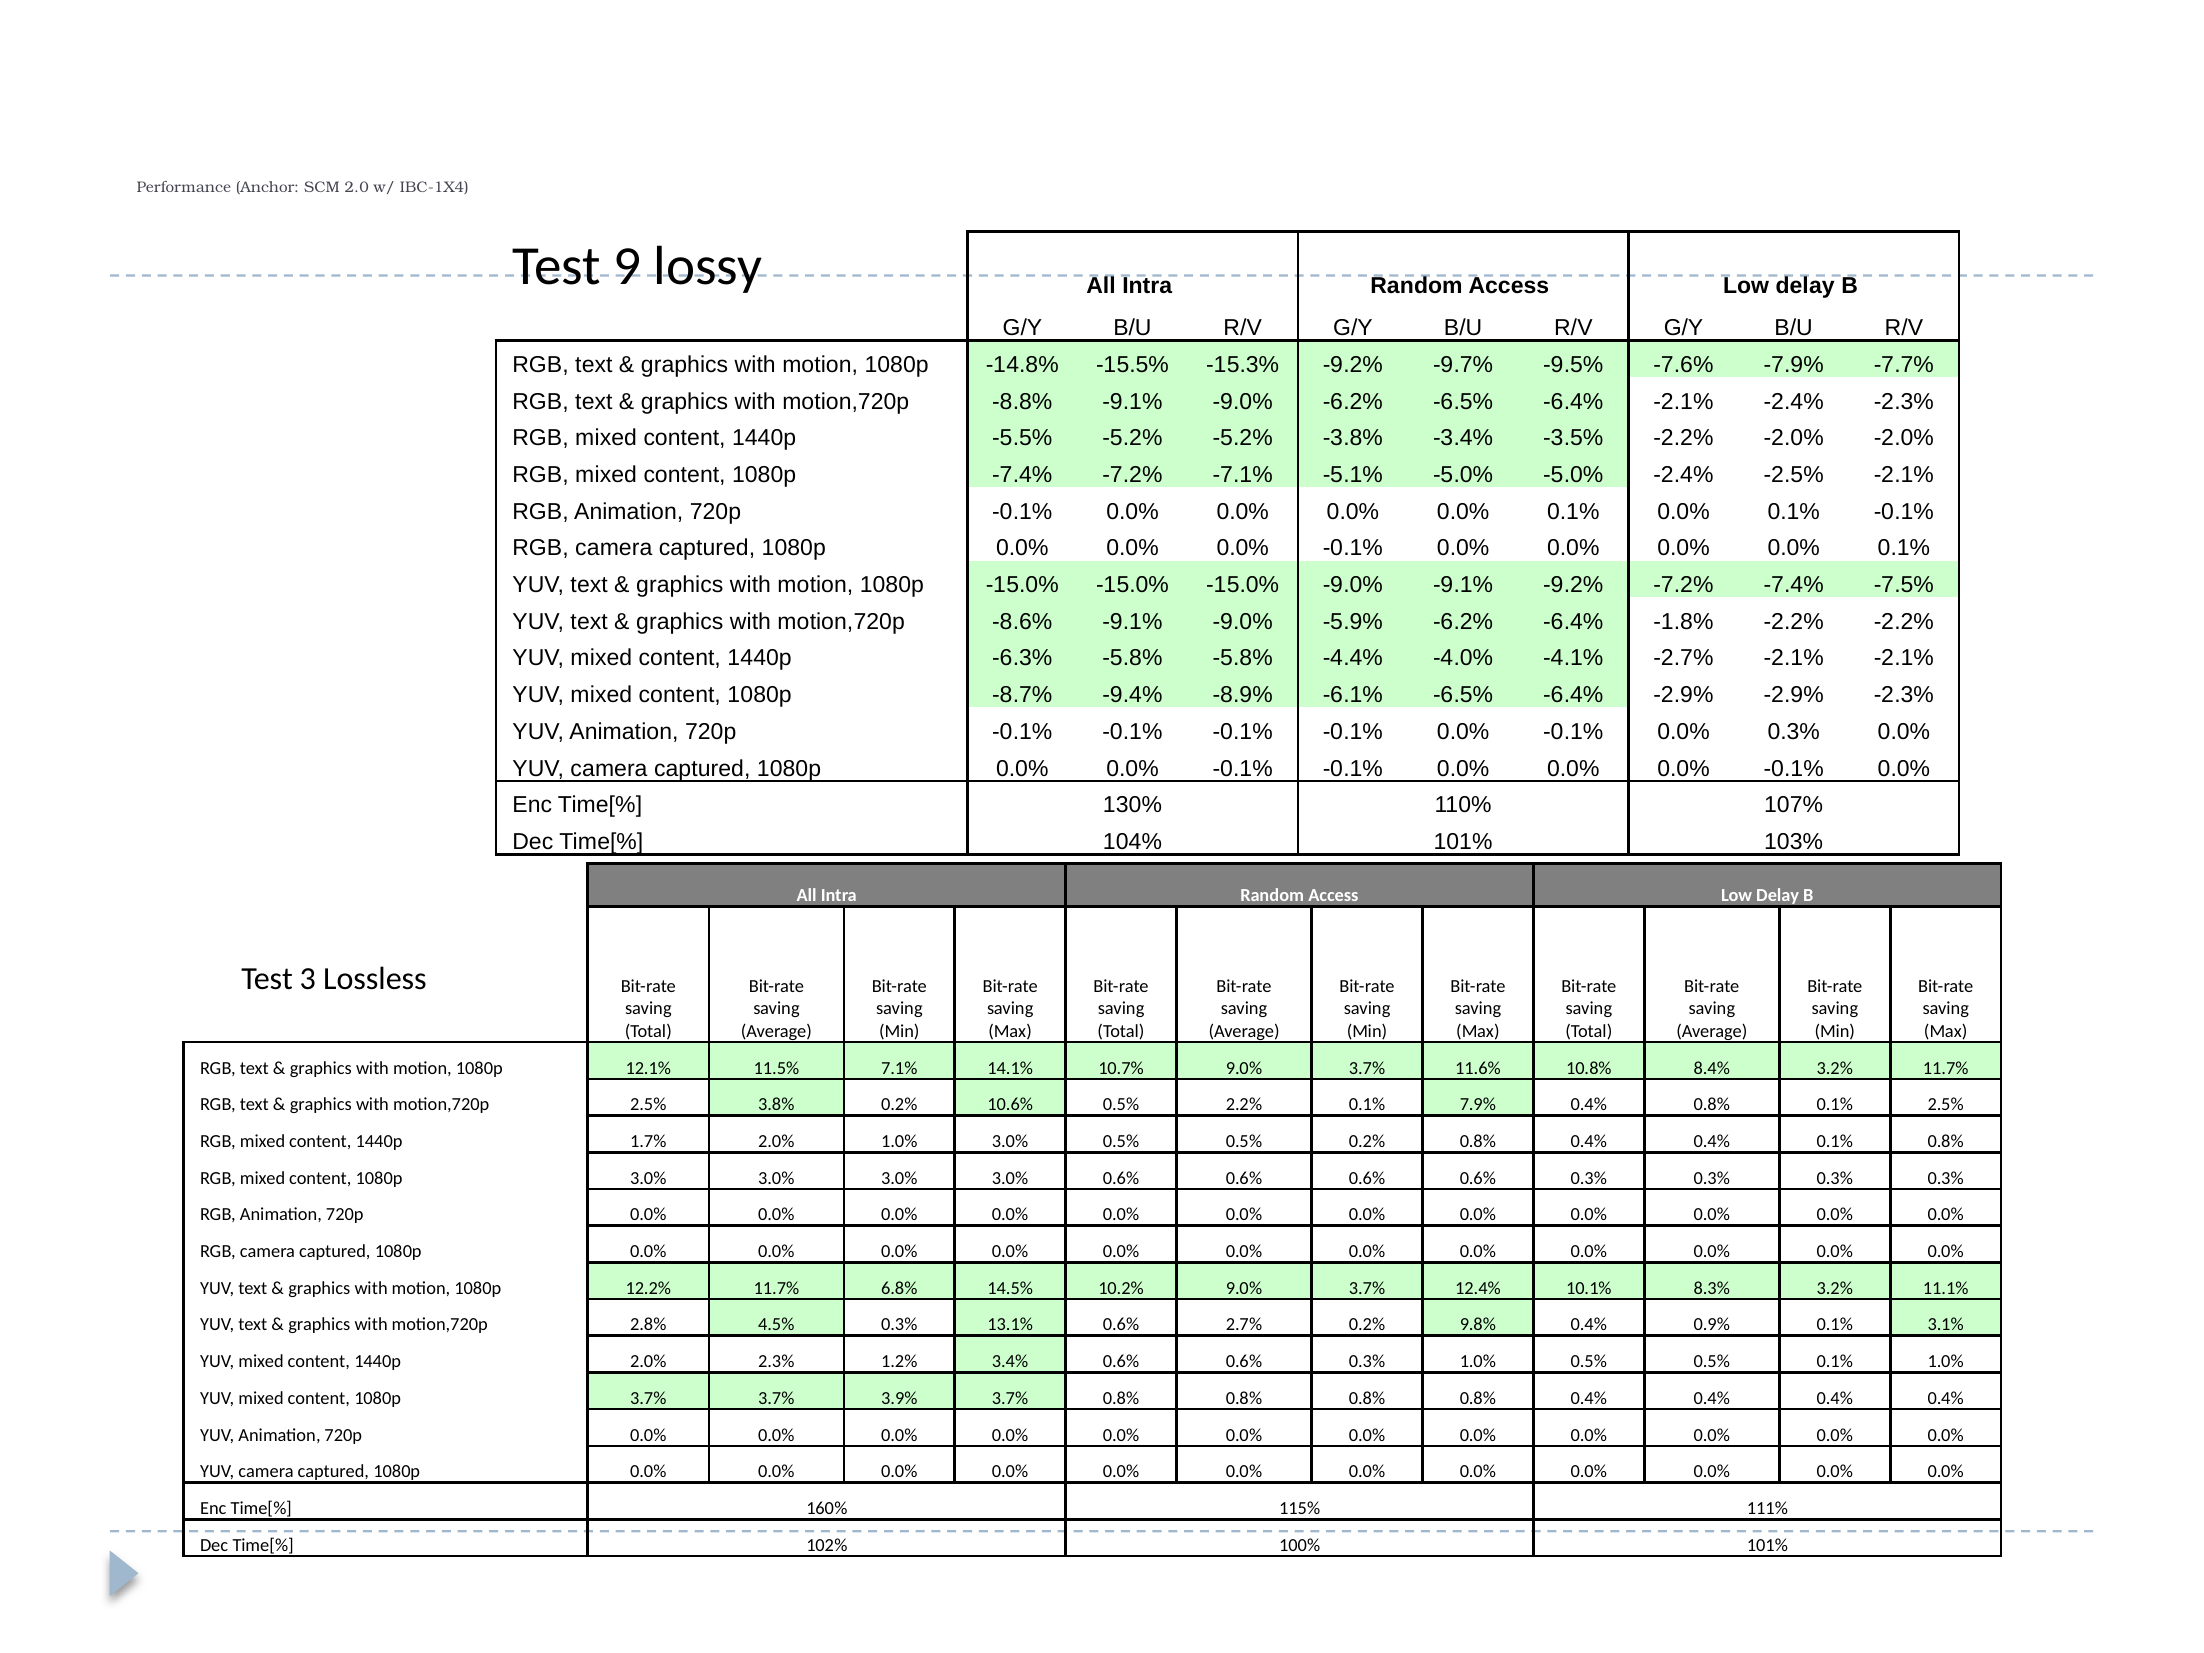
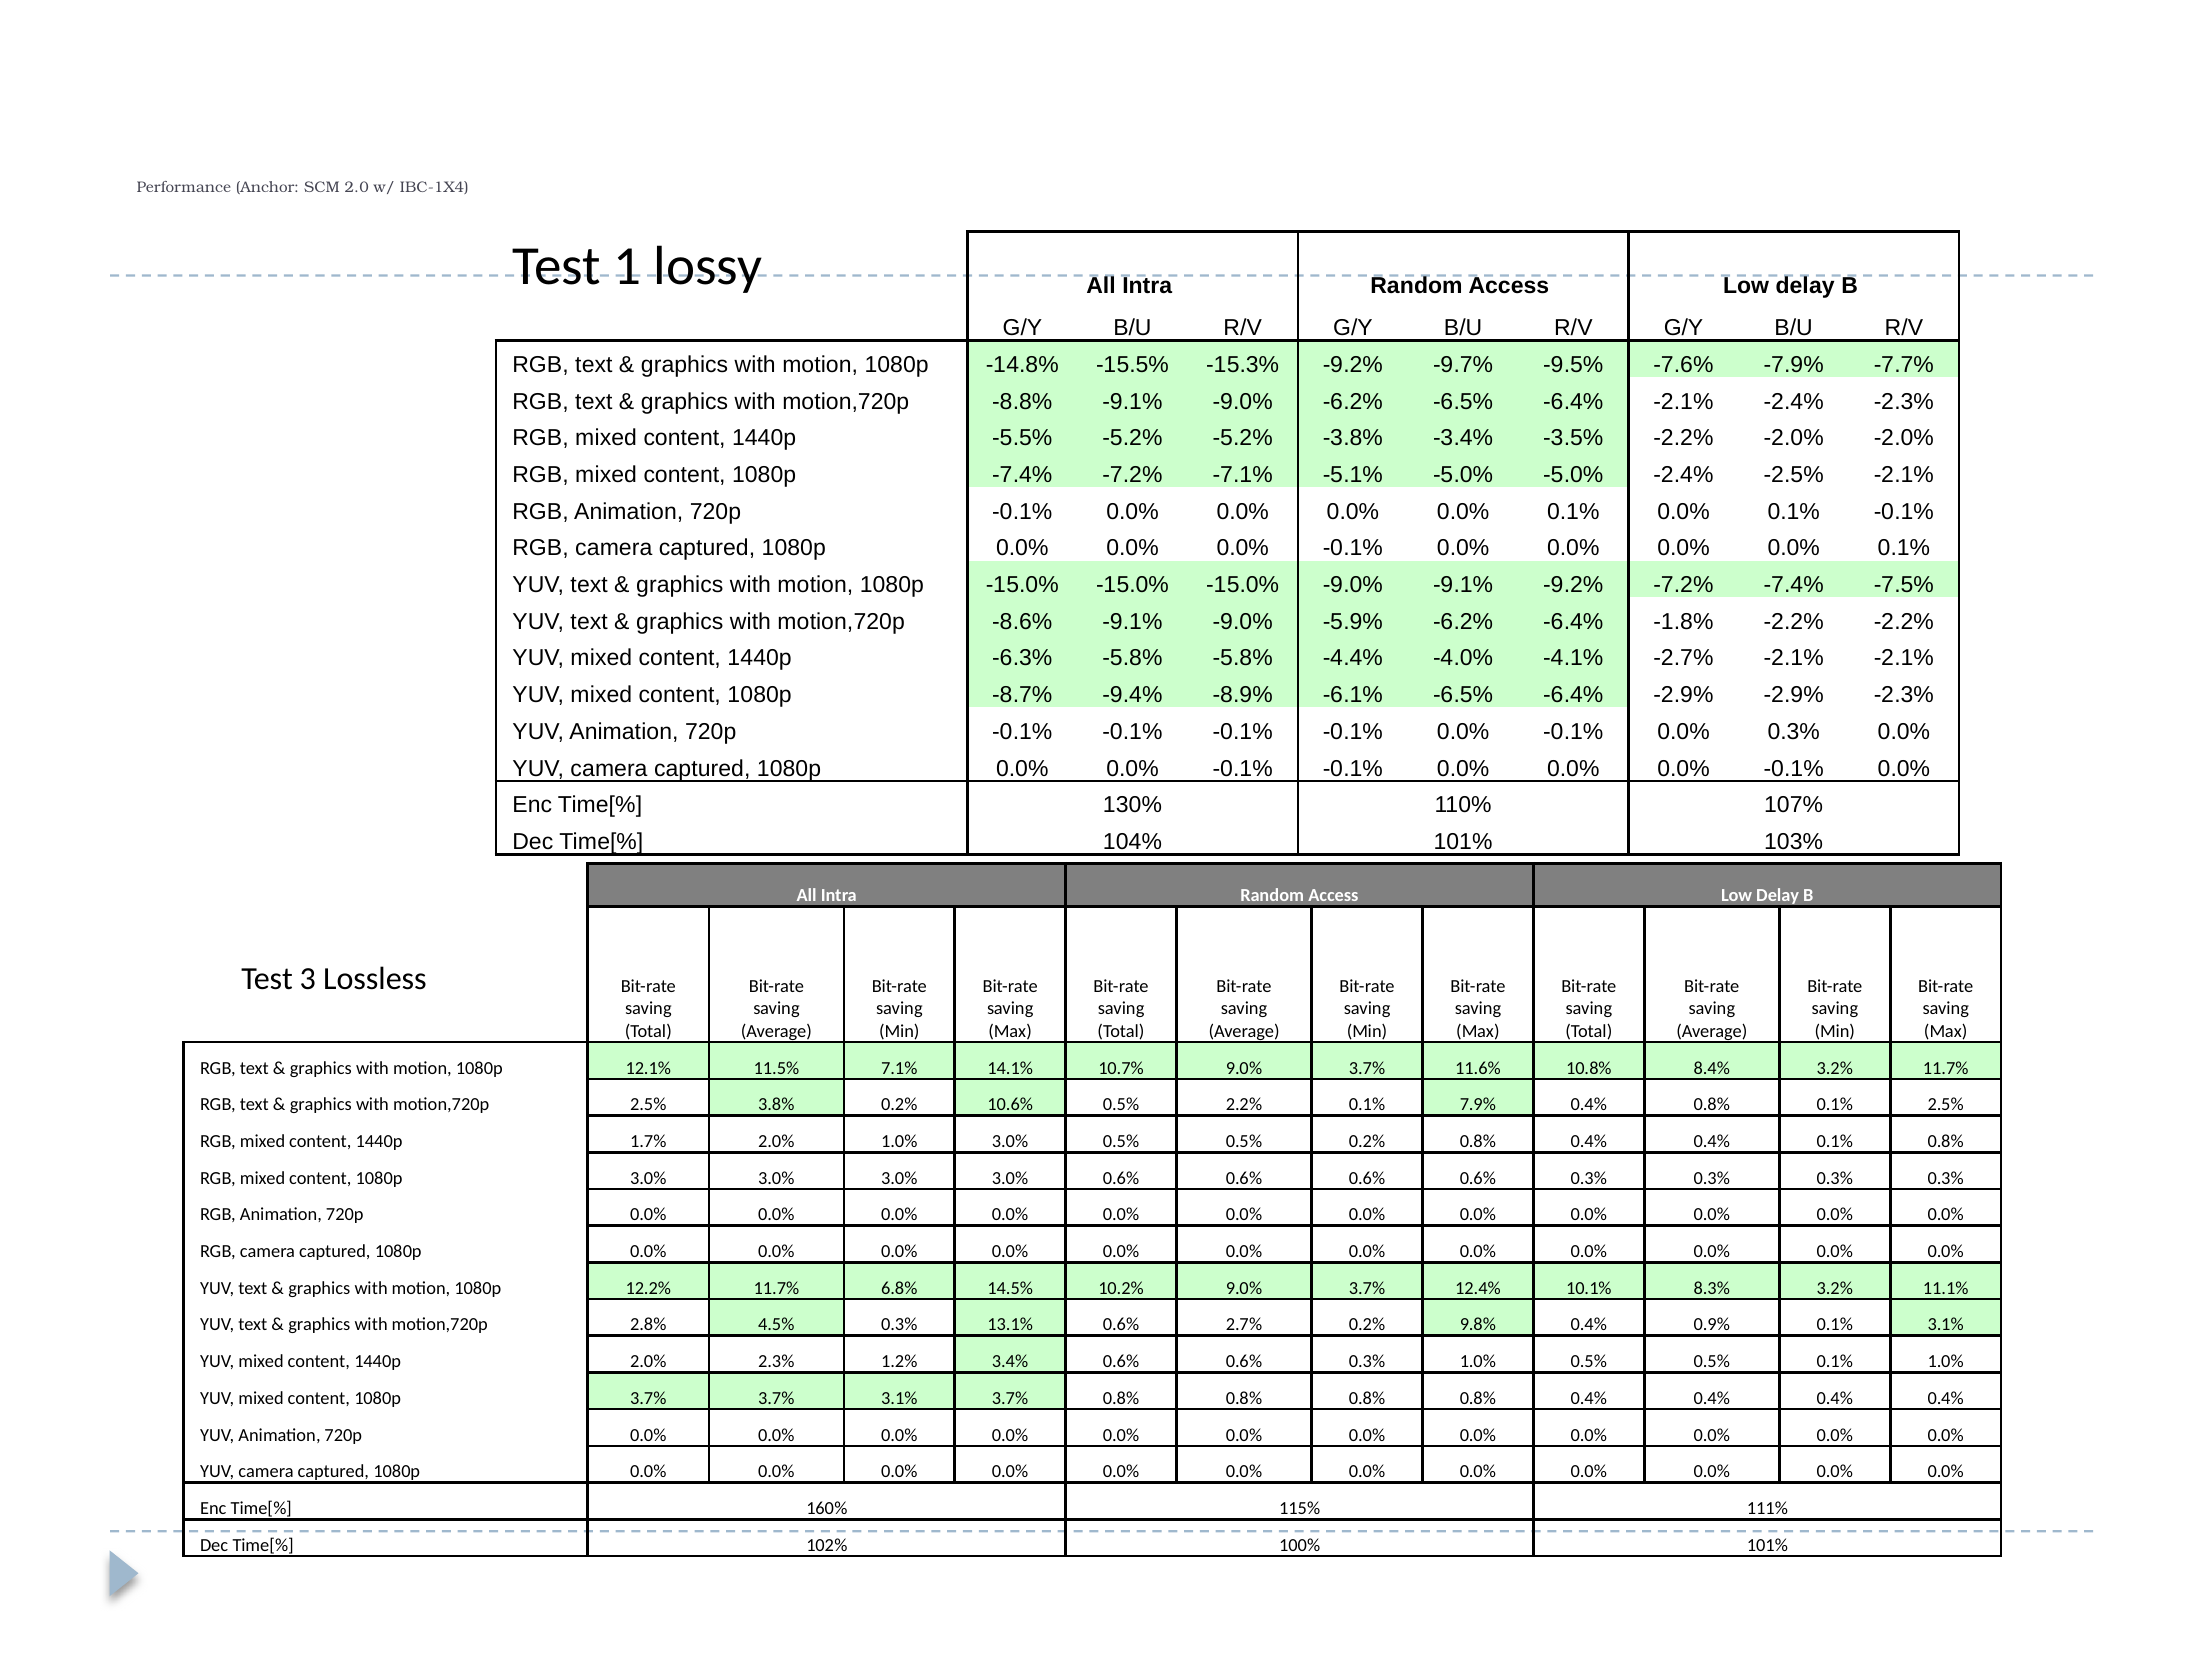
9: 9 -> 1 (627, 266)
3.7% 3.9%: 3.9% -> 3.1% (899, 1398)
